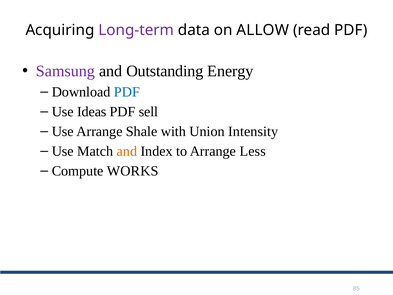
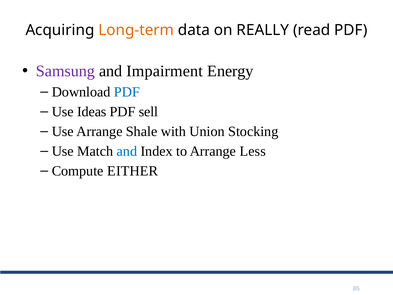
Long-term colour: purple -> orange (136, 30)
ALLOW: ALLOW -> REALLY (263, 30)
Outstanding: Outstanding -> Impairment (165, 71)
Intensity: Intensity -> Stocking (253, 131)
and colour: orange -> blue (127, 151)
WORKS: WORKS -> EITHER (133, 171)
